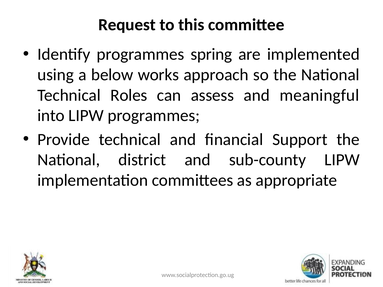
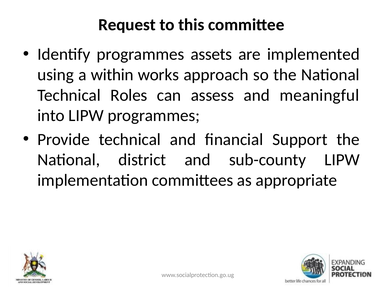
spring: spring -> assets (211, 54)
below: below -> within (112, 75)
